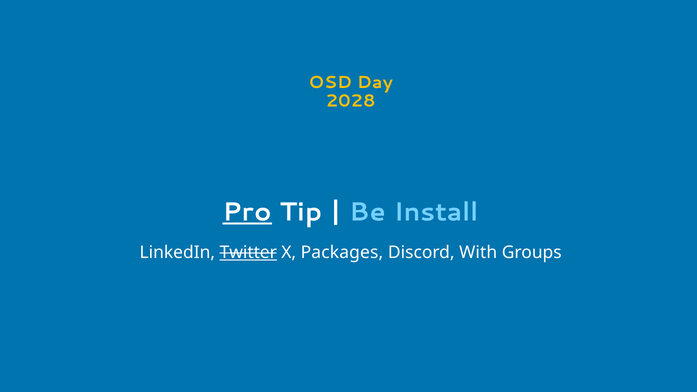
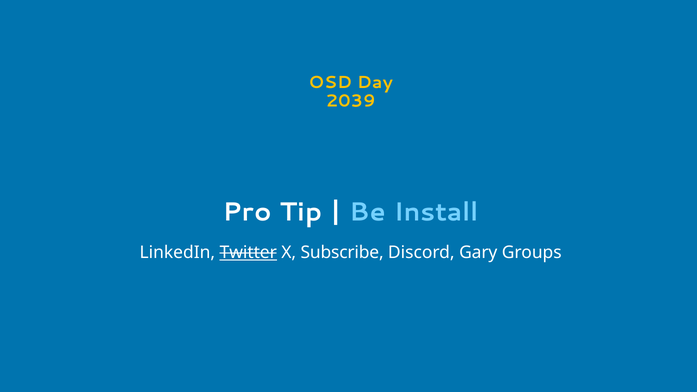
2028: 2028 -> 2039 (351, 101)
Pro underline: present -> none (247, 212)
Packages: Packages -> Subscribe (342, 252)
With: With -> Gary (478, 252)
